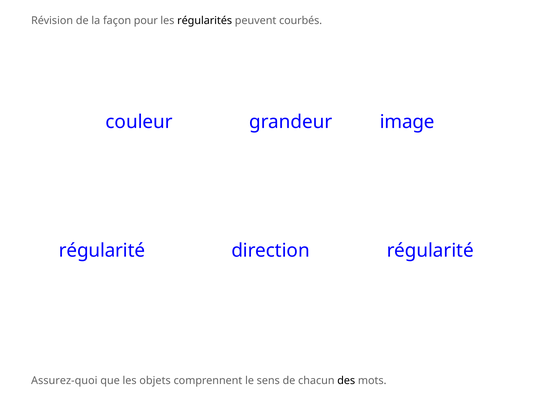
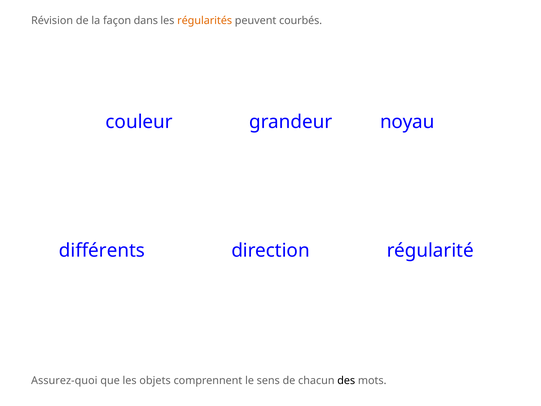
pour: pour -> dans (146, 20)
régularités colour: black -> orange (205, 20)
image: image -> noyau (407, 122)
régularité: régularité -> différents (102, 250)
